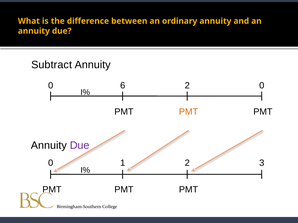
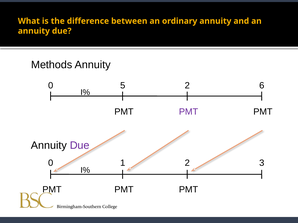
Subtract: Subtract -> Methods (52, 65)
6: 6 -> 5 (123, 86)
2 0: 0 -> 6 (262, 86)
PMT colour: orange -> purple (189, 112)
